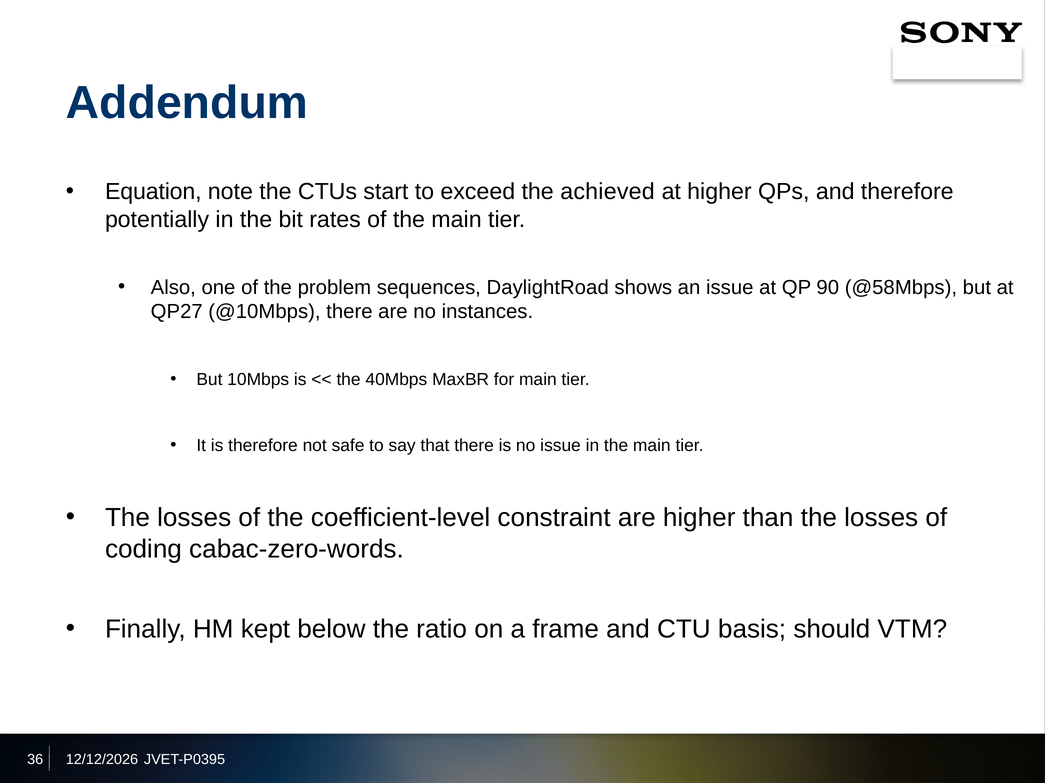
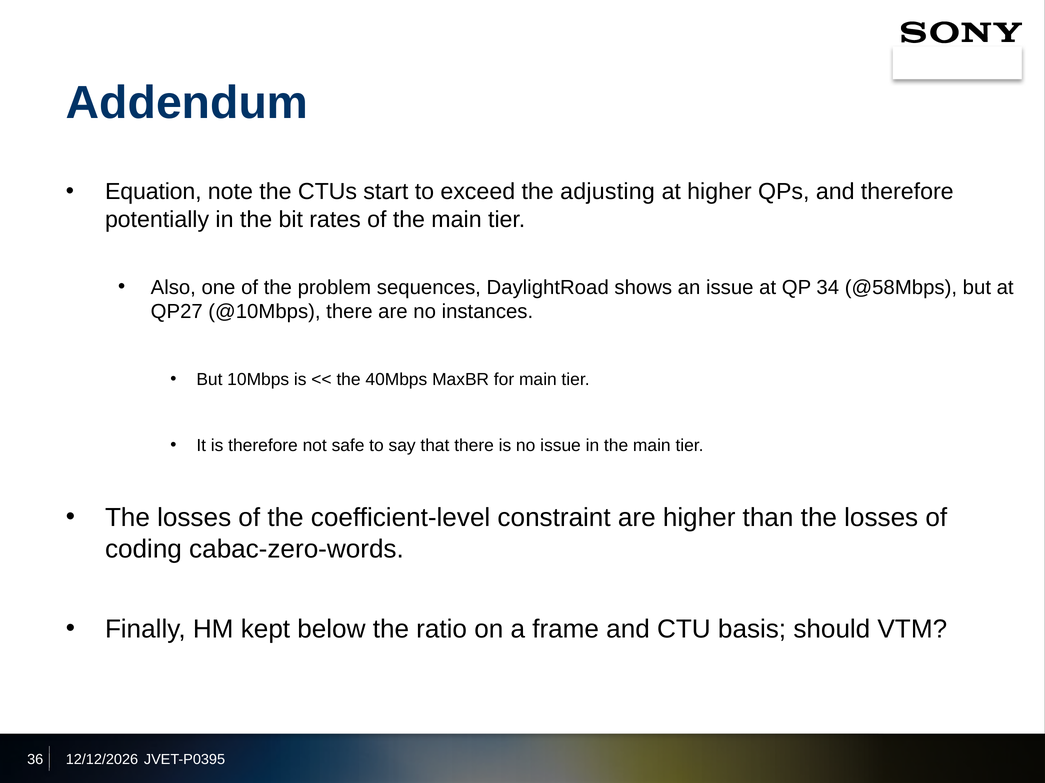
achieved: achieved -> adjusting (608, 192)
90: 90 -> 34 (828, 288)
